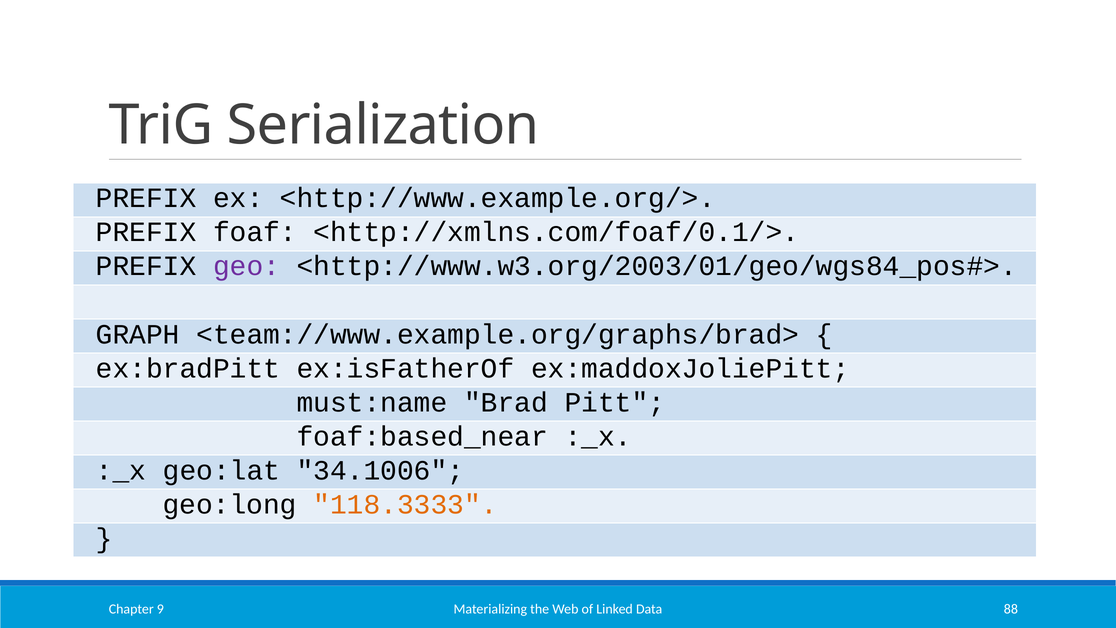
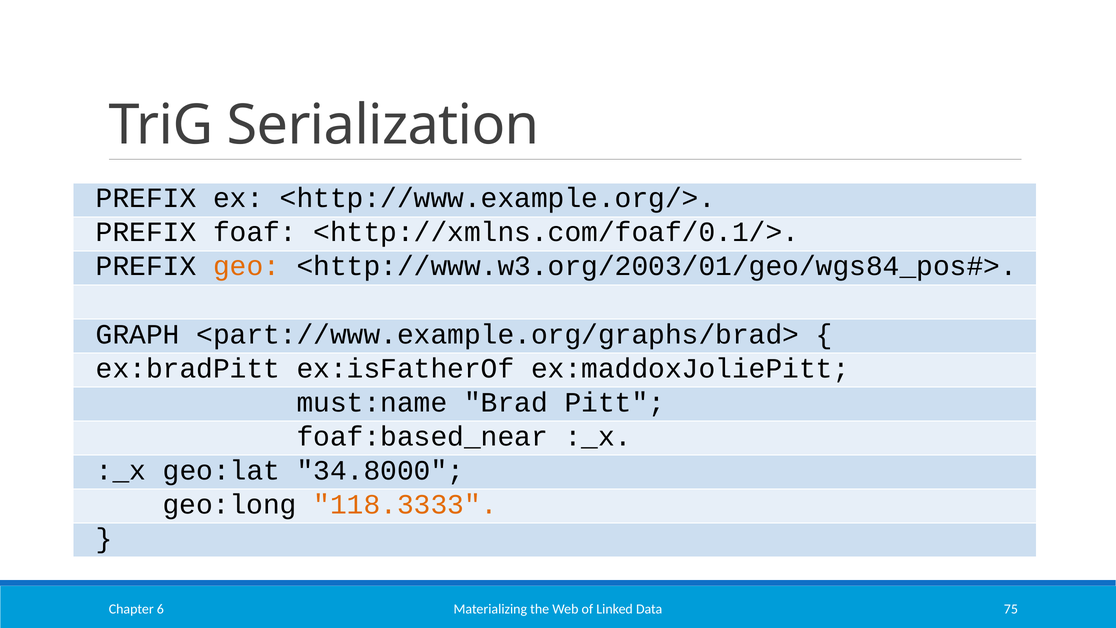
geo colour: purple -> orange (247, 266)
<team://www.example.org/graphs/brad>: <team://www.example.org/graphs/brad> -> <part://www.example.org/graphs/brad> (498, 334)
34.1006: 34.1006 -> 34.8000 (380, 470)
88: 88 -> 75 (1011, 609)
9: 9 -> 6 (160, 609)
